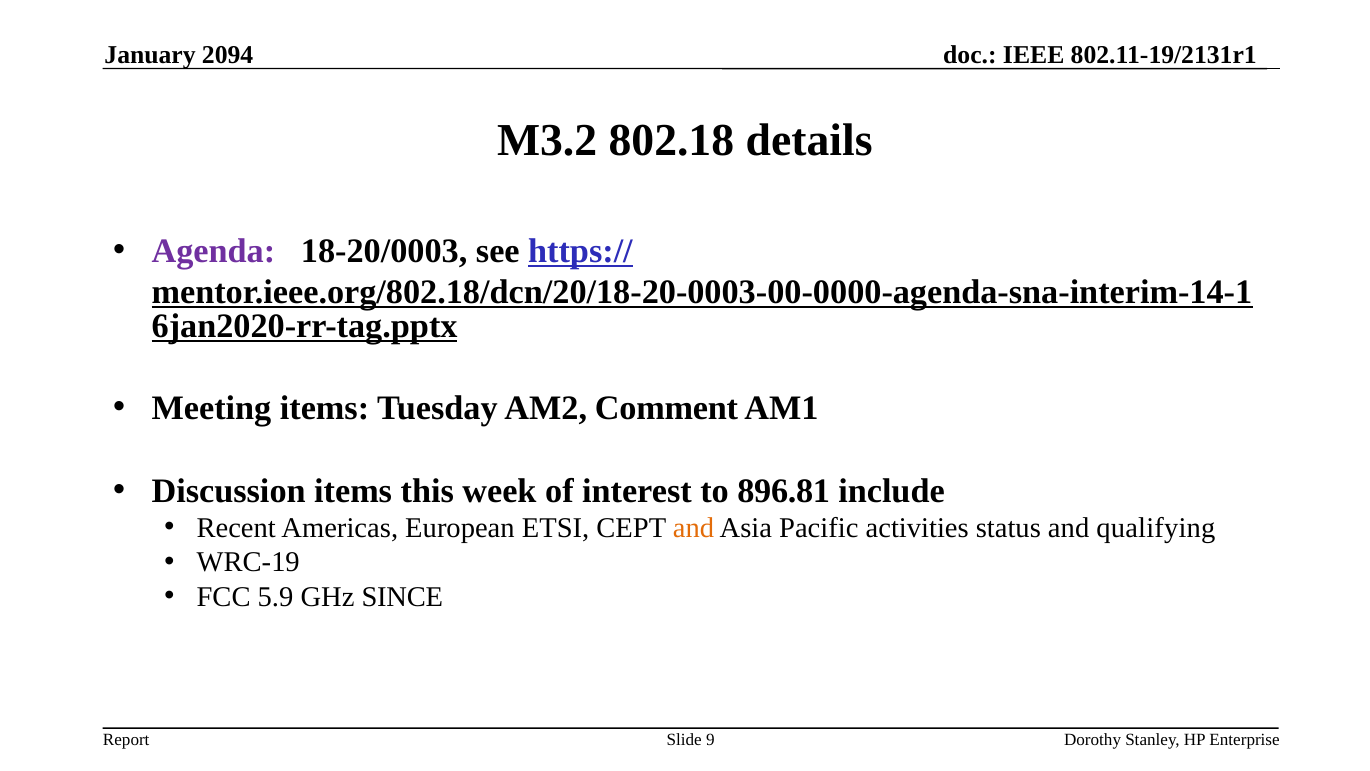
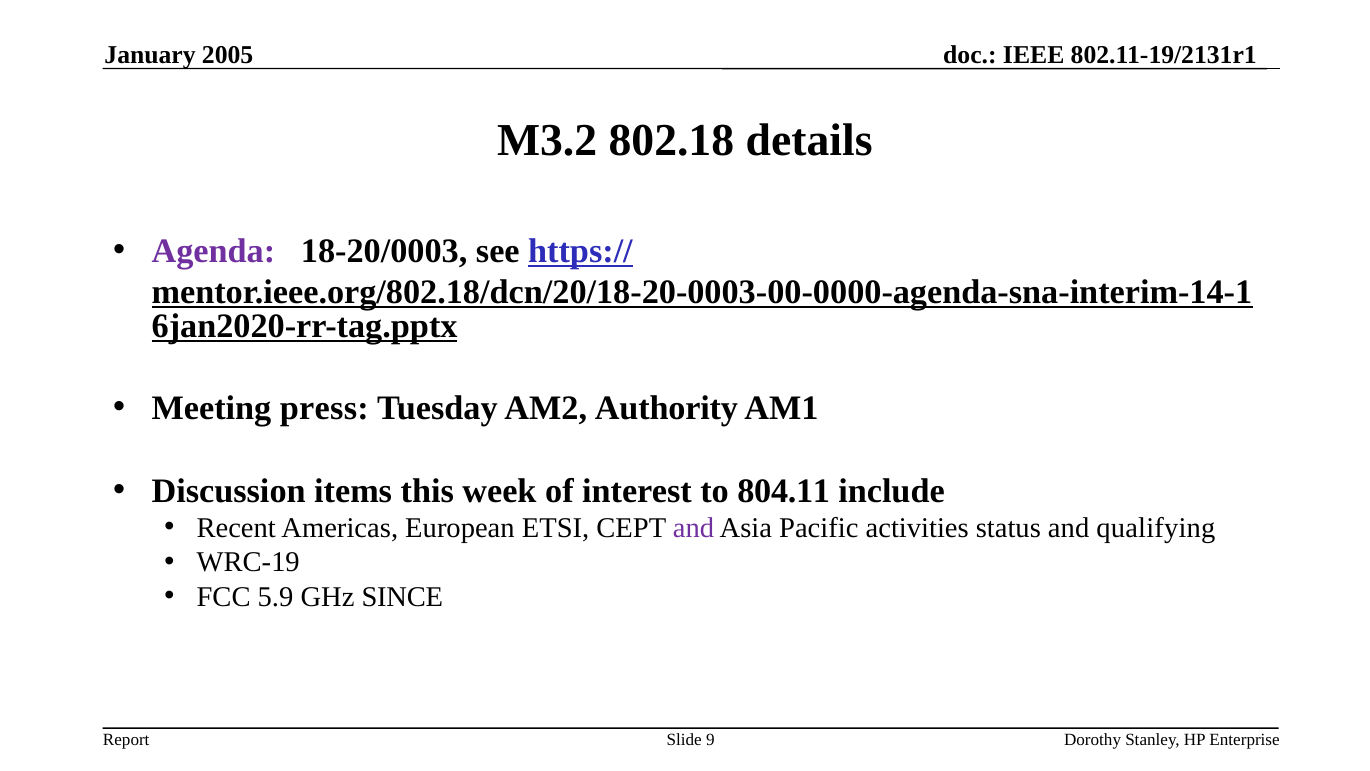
2094: 2094 -> 2005 (228, 55)
Meeting items: items -> press (324, 408)
Comment: Comment -> Authority (666, 408)
896.81: 896.81 -> 804.11 (784, 491)
and colour: orange -> purple (694, 528)
